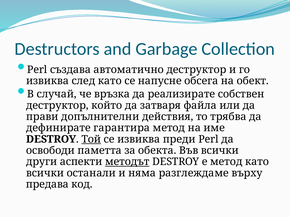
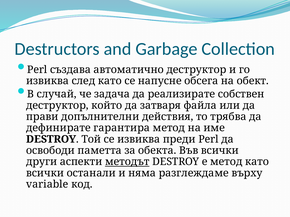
връзка: връзка -> задача (112, 94)
Той underline: present -> none (91, 140)
предава: предава -> variable (47, 185)
